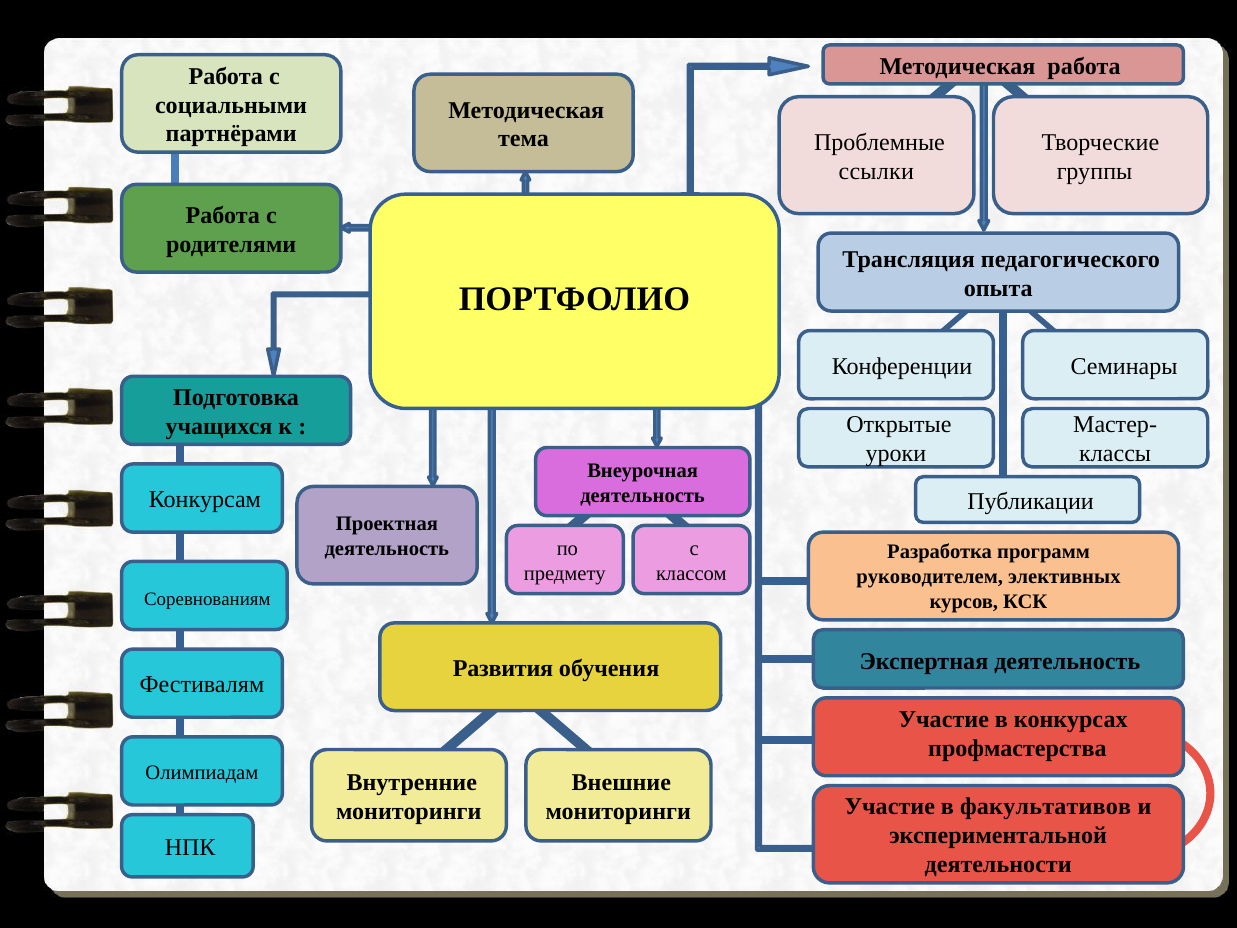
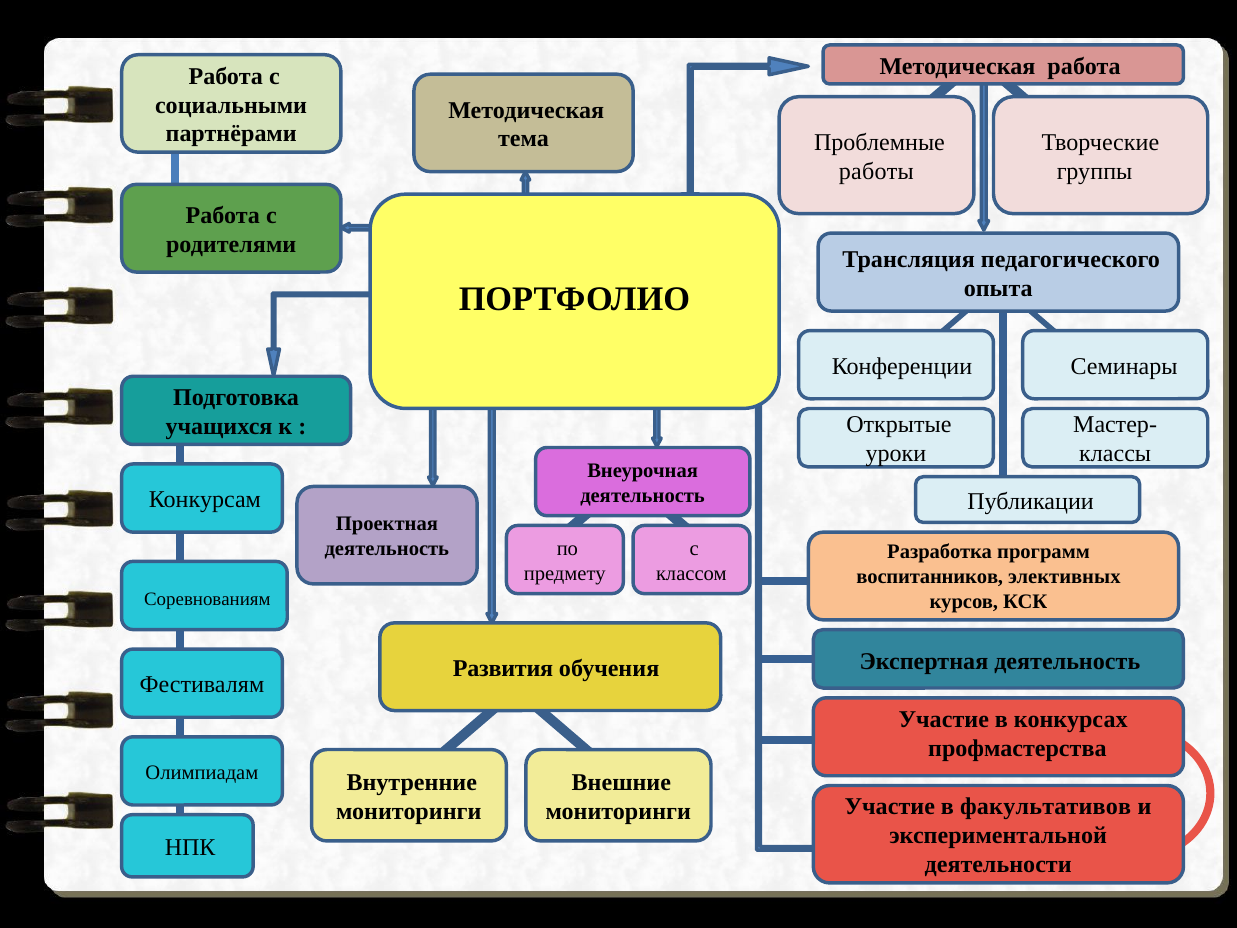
ссылки: ссылки -> работы (876, 171)
руководителем: руководителем -> воспитанников (930, 577)
